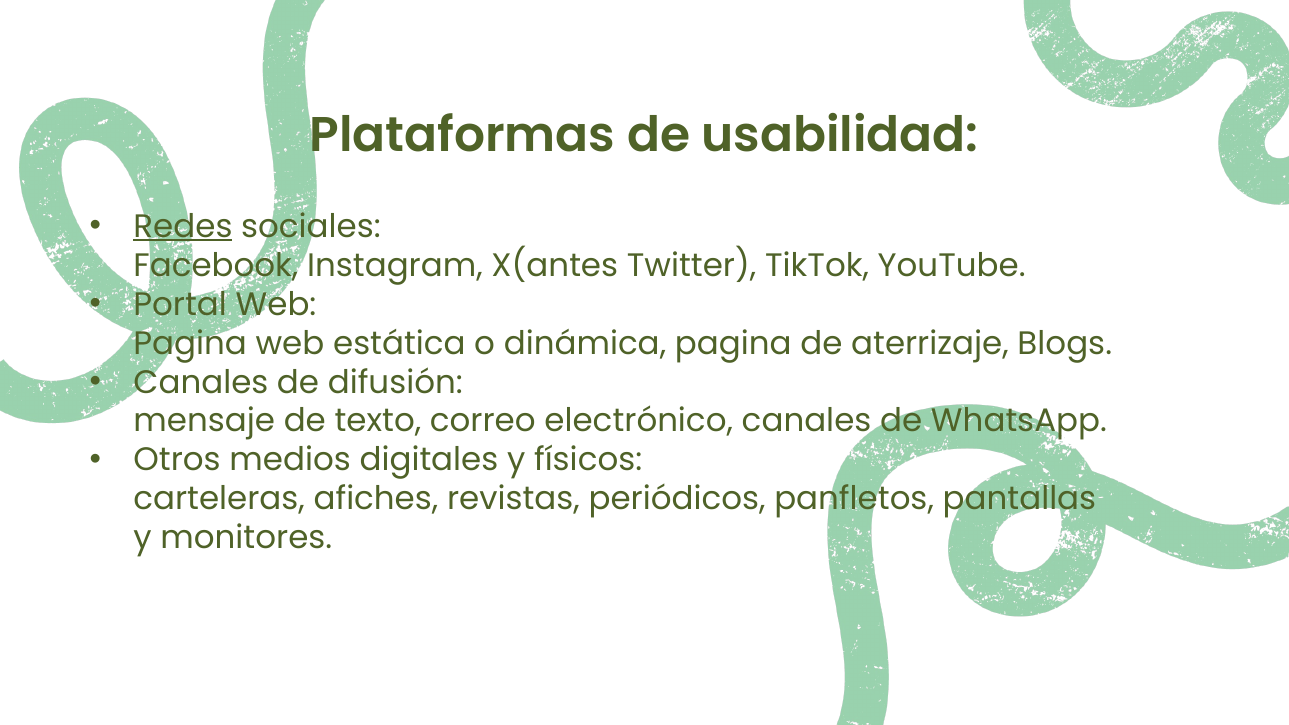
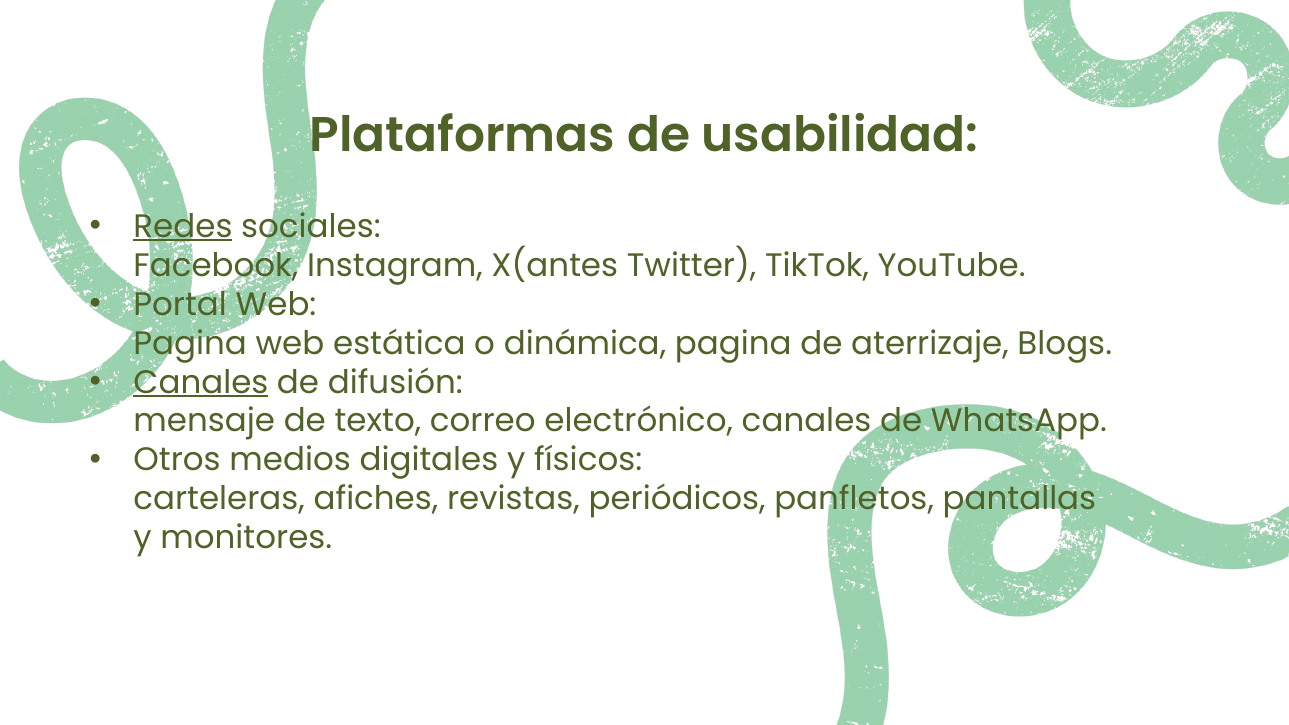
Canales underline: none -> present (201, 382)
